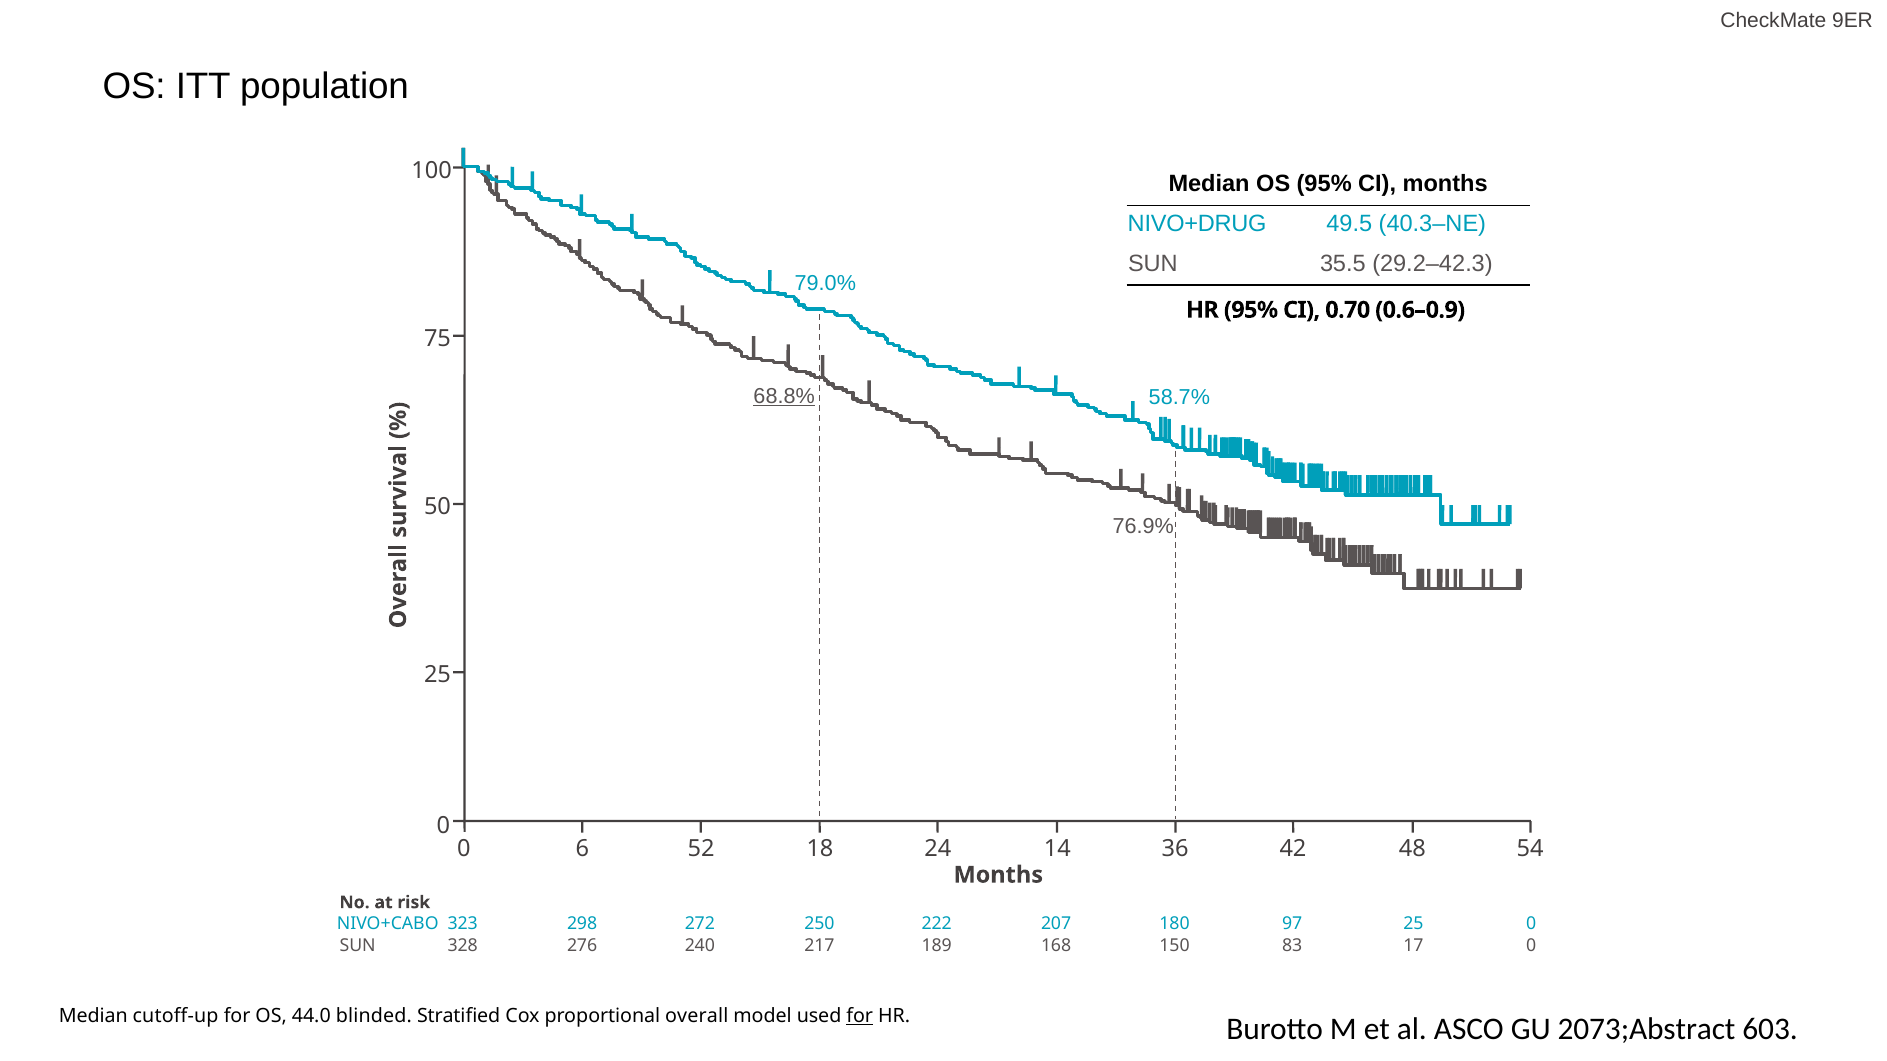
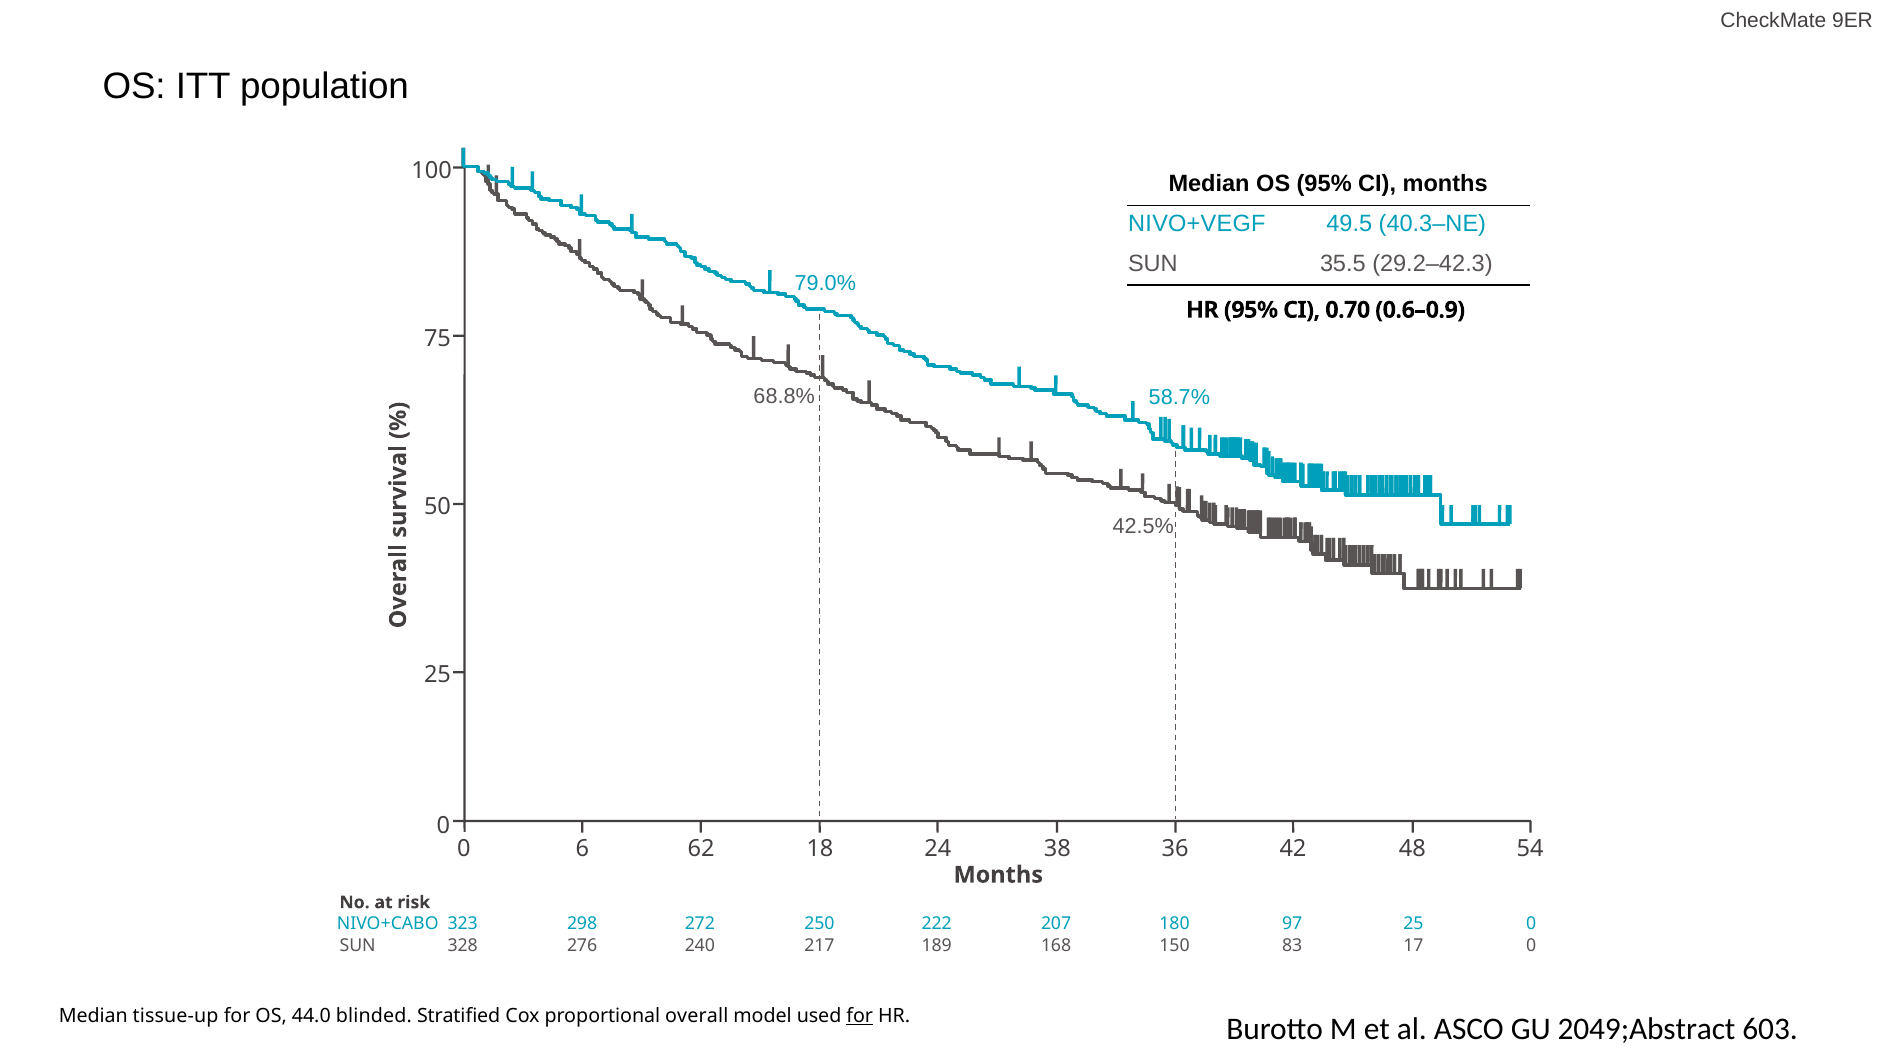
NIVO+DRUG: NIVO+DRUG -> NIVO+VEGF (1197, 224)
68.8% underline: present -> none (784, 396)
76.9%: 76.9% -> 42.5% (1143, 526)
52: 52 -> 62 (701, 849)
14: 14 -> 38 (1057, 849)
cutoff-up: cutoff-up -> tissue-up (176, 1017)
2073;Abstract: 2073;Abstract -> 2049;Abstract (1647, 1029)
